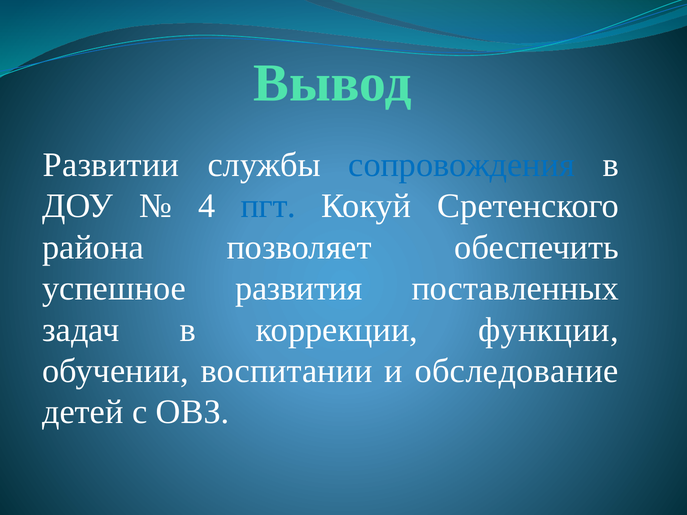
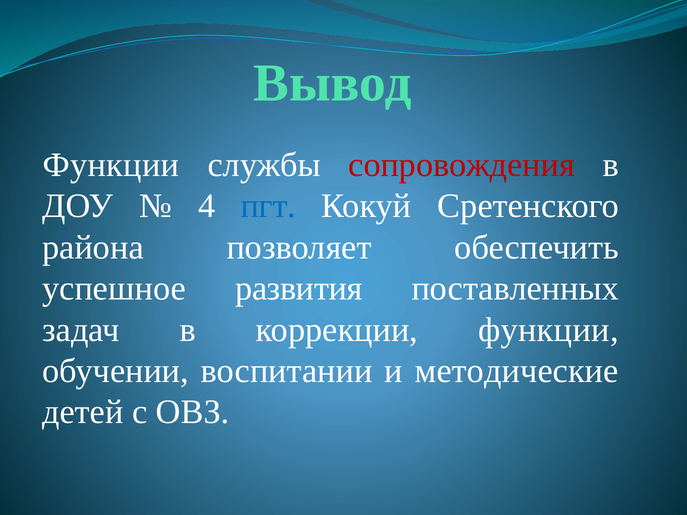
Развитии: Развитии -> Функции (111, 165)
сопровождения colour: blue -> red (462, 165)
обследование: обследование -> методические (517, 371)
